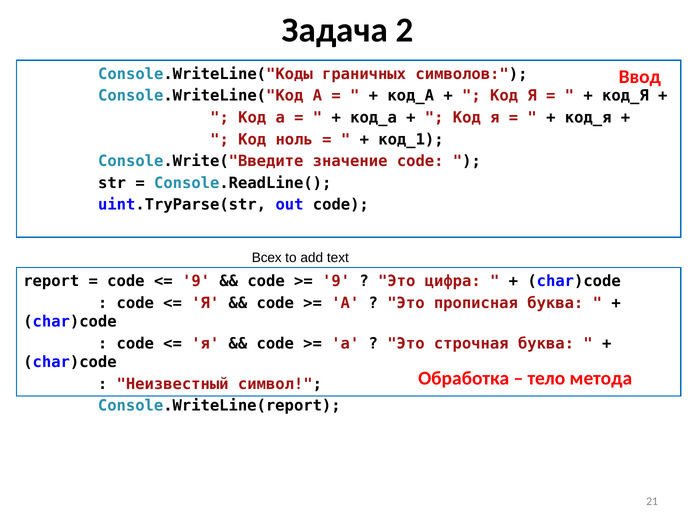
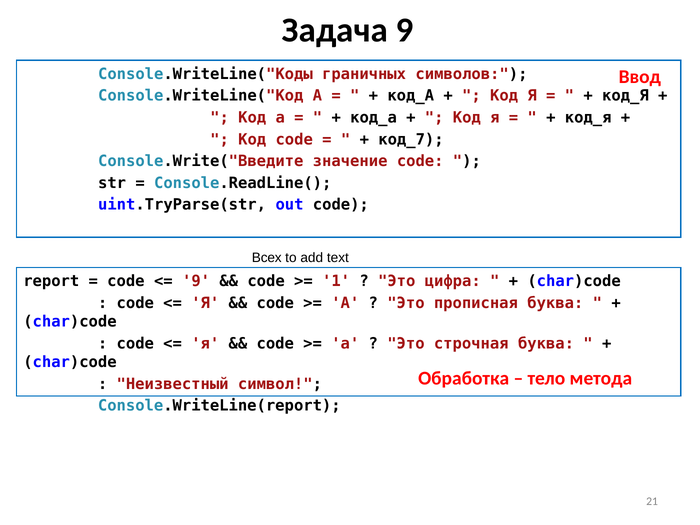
Задача 2: 2 -> 9 (405, 30)
Код ноль: ноль -> code (294, 139)
код_1: код_1 -> код_7 (411, 139)
9: 9 -> 1 (336, 281)
